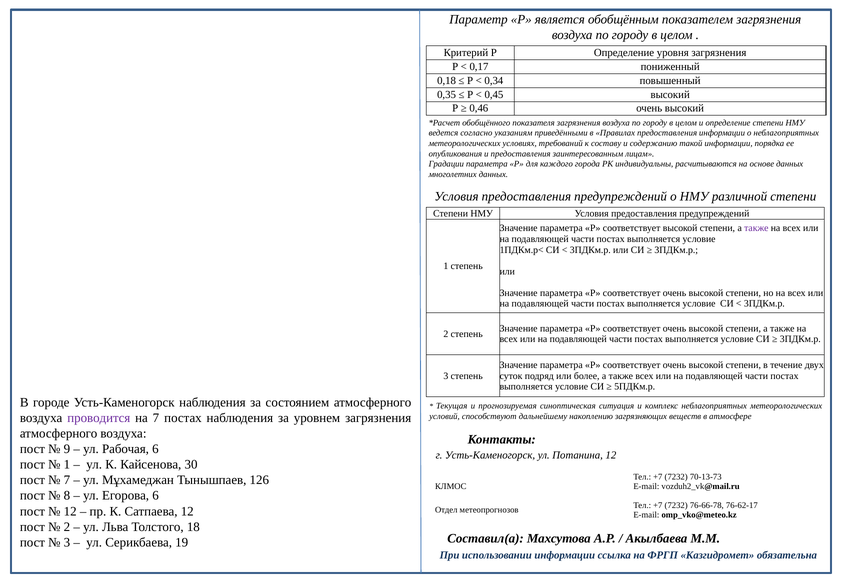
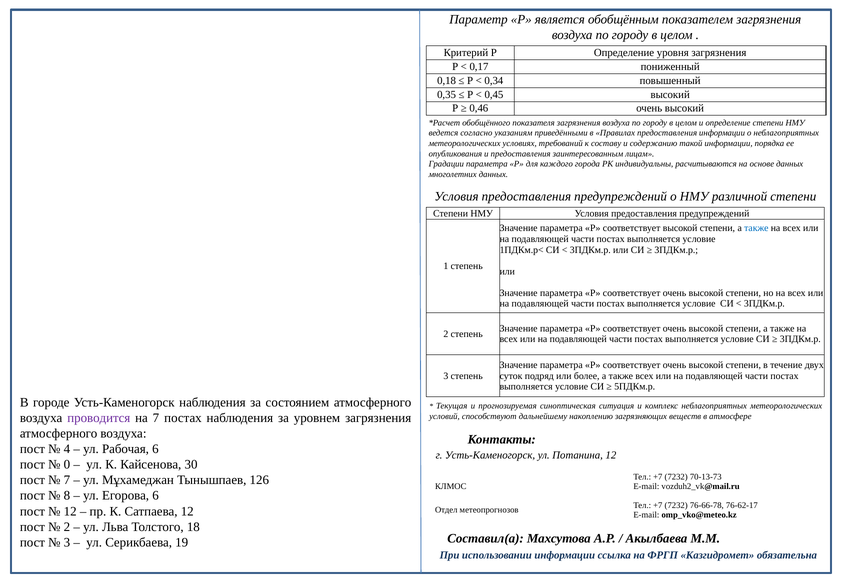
также colour: purple -> blue (756, 228)
9: 9 -> 4 (67, 449)
1: 1 -> 0 (67, 465)
